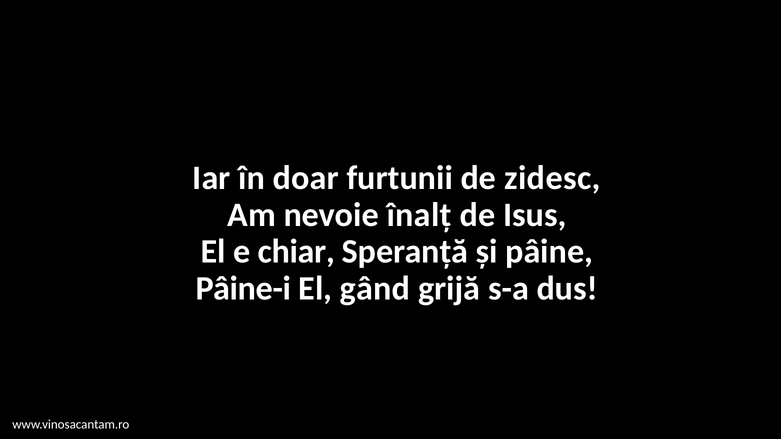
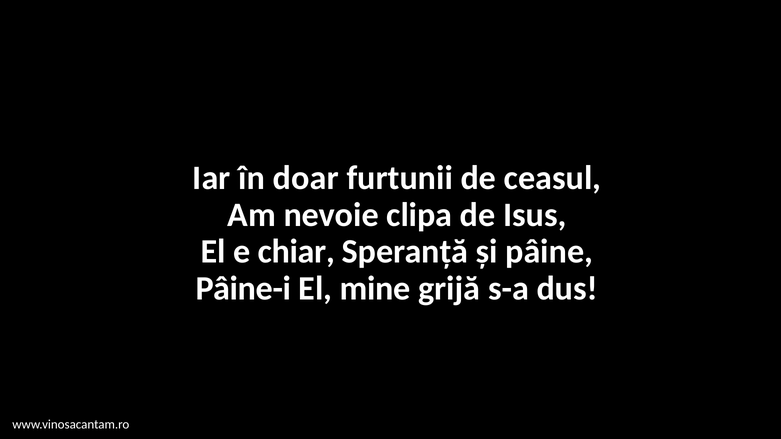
zidesc: zidesc -> ceasul (553, 178)
înalț: înalț -> clipa (419, 215)
gând: gând -> mine (375, 289)
